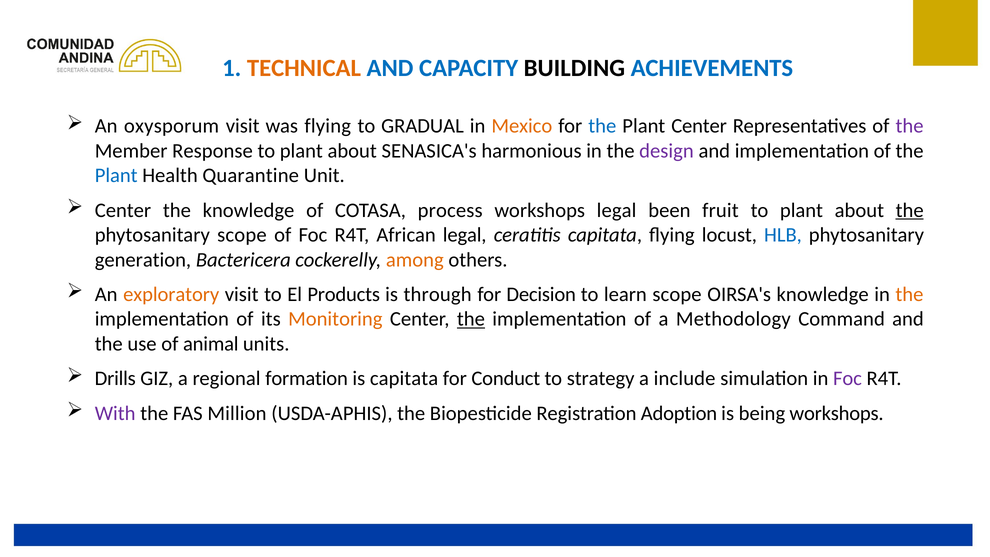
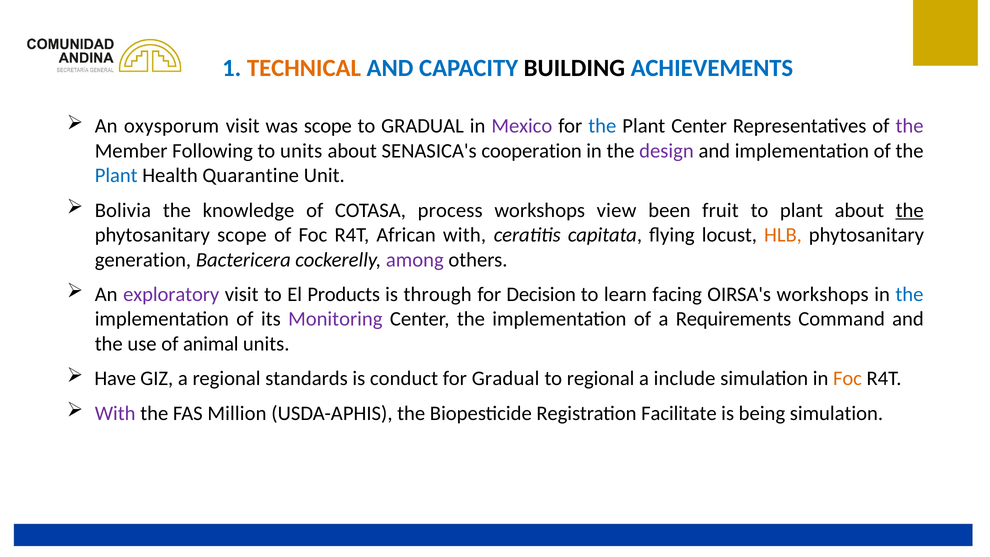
was flying: flying -> scope (328, 126)
Mexico colour: orange -> purple (522, 126)
Response: Response -> Following (213, 151)
plant: plant -> units (301, 151)
harmonious: harmonious -> cooperation (532, 151)
Center: Center -> Bolivia (123, 210)
workshops legal: legal -> view (617, 210)
African legal: legal -> with (465, 235)
HLB colour: blue -> orange (783, 235)
among colour: orange -> purple (415, 260)
exploratory colour: orange -> purple (171, 294)
learn scope: scope -> facing (677, 294)
OIRSA's knowledge: knowledge -> workshops (823, 294)
the colour: orange -> blue (909, 294)
Monitoring colour: orange -> purple (335, 319)
the underline: present -> none (471, 319)
Methodology: Methodology -> Requirements (734, 319)
Drills: Drills -> Have (115, 378)
formation: formation -> standards (306, 378)
is capitata: capitata -> conduct (404, 378)
for Conduct: Conduct -> Gradual (506, 378)
to strategy: strategy -> regional (601, 378)
Foc colour: purple -> orange (848, 378)
Adoption: Adoption -> Facilitate (679, 413)
being workshops: workshops -> simulation (836, 413)
